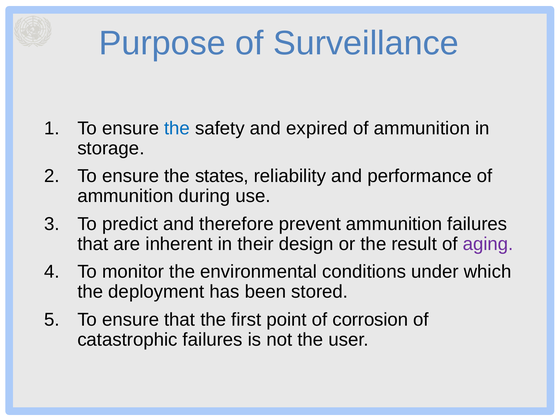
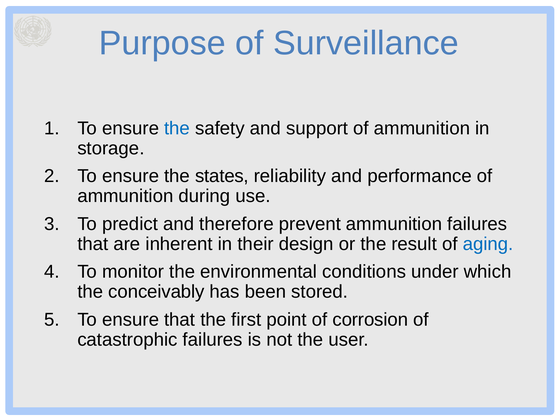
expired: expired -> support (317, 128)
aging colour: purple -> blue (488, 244)
deployment: deployment -> conceivably (156, 292)
